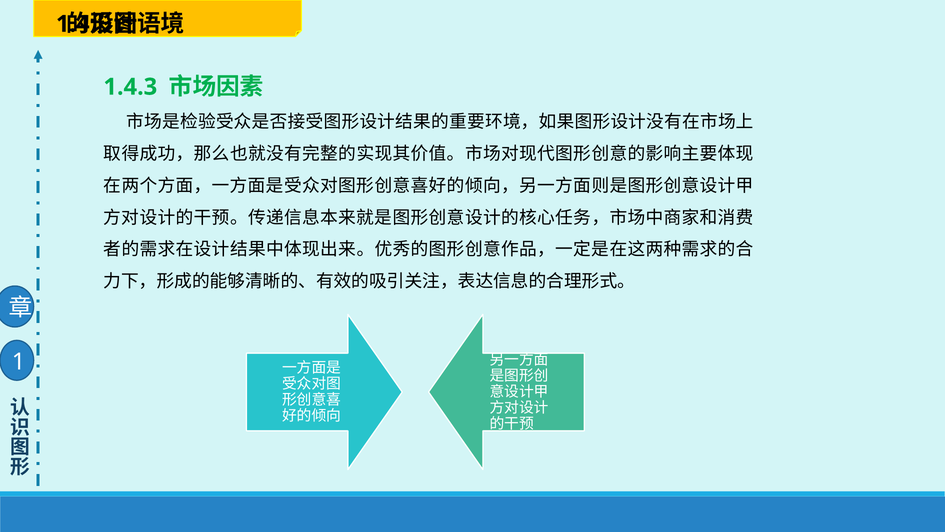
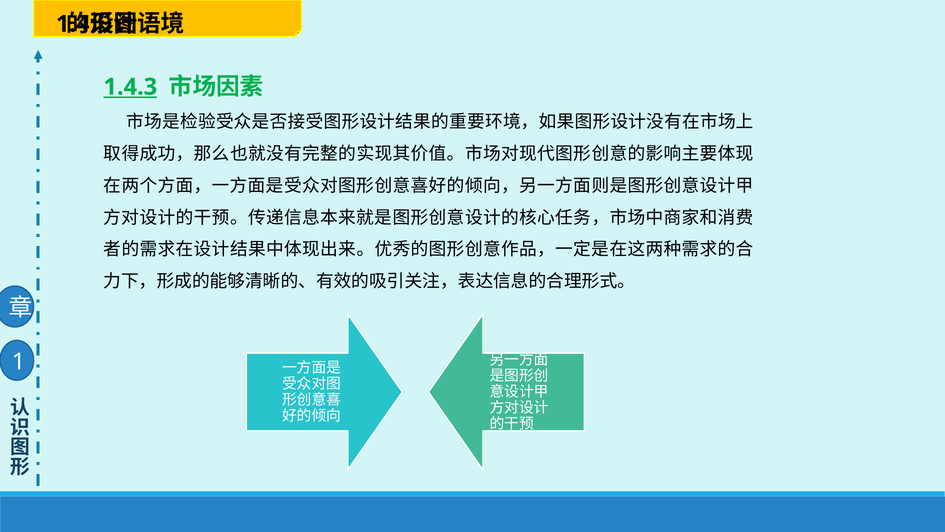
1.4.3 underline: none -> present (130, 87)
